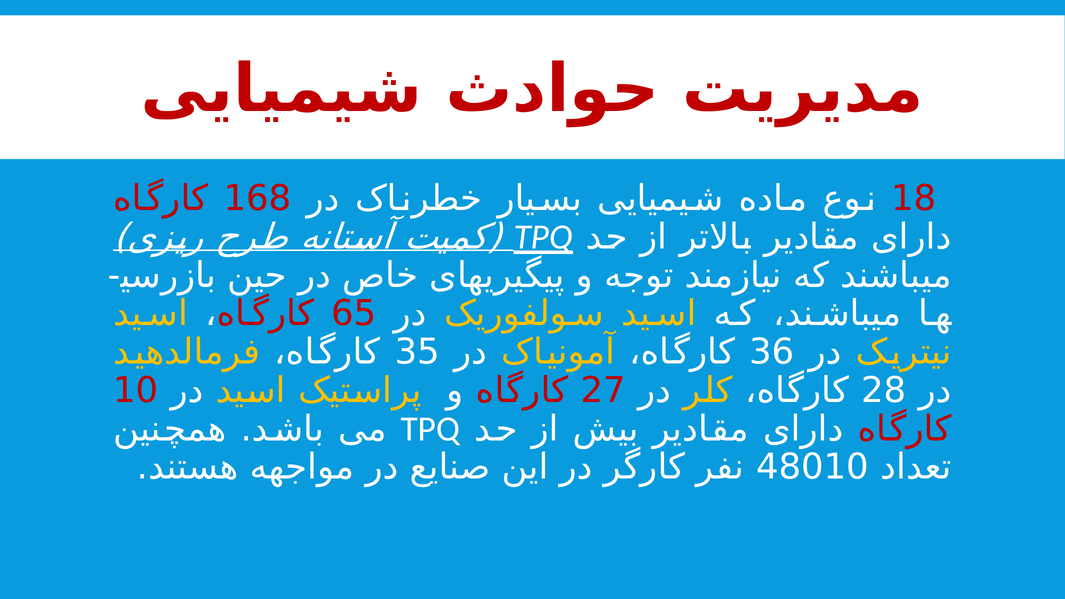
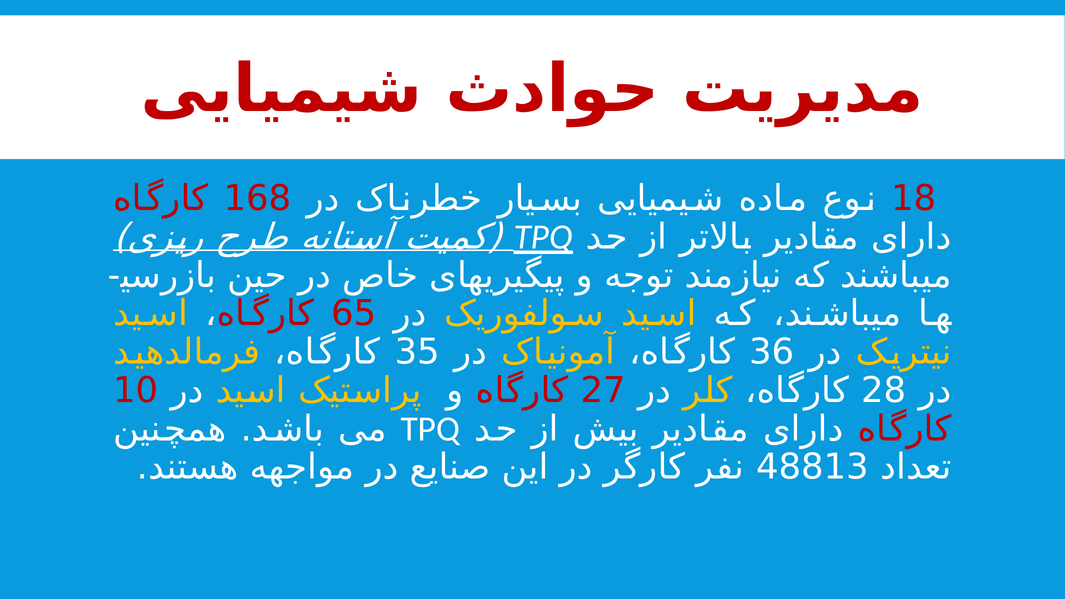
48010: 48010 -> 48813 (812, 467)
